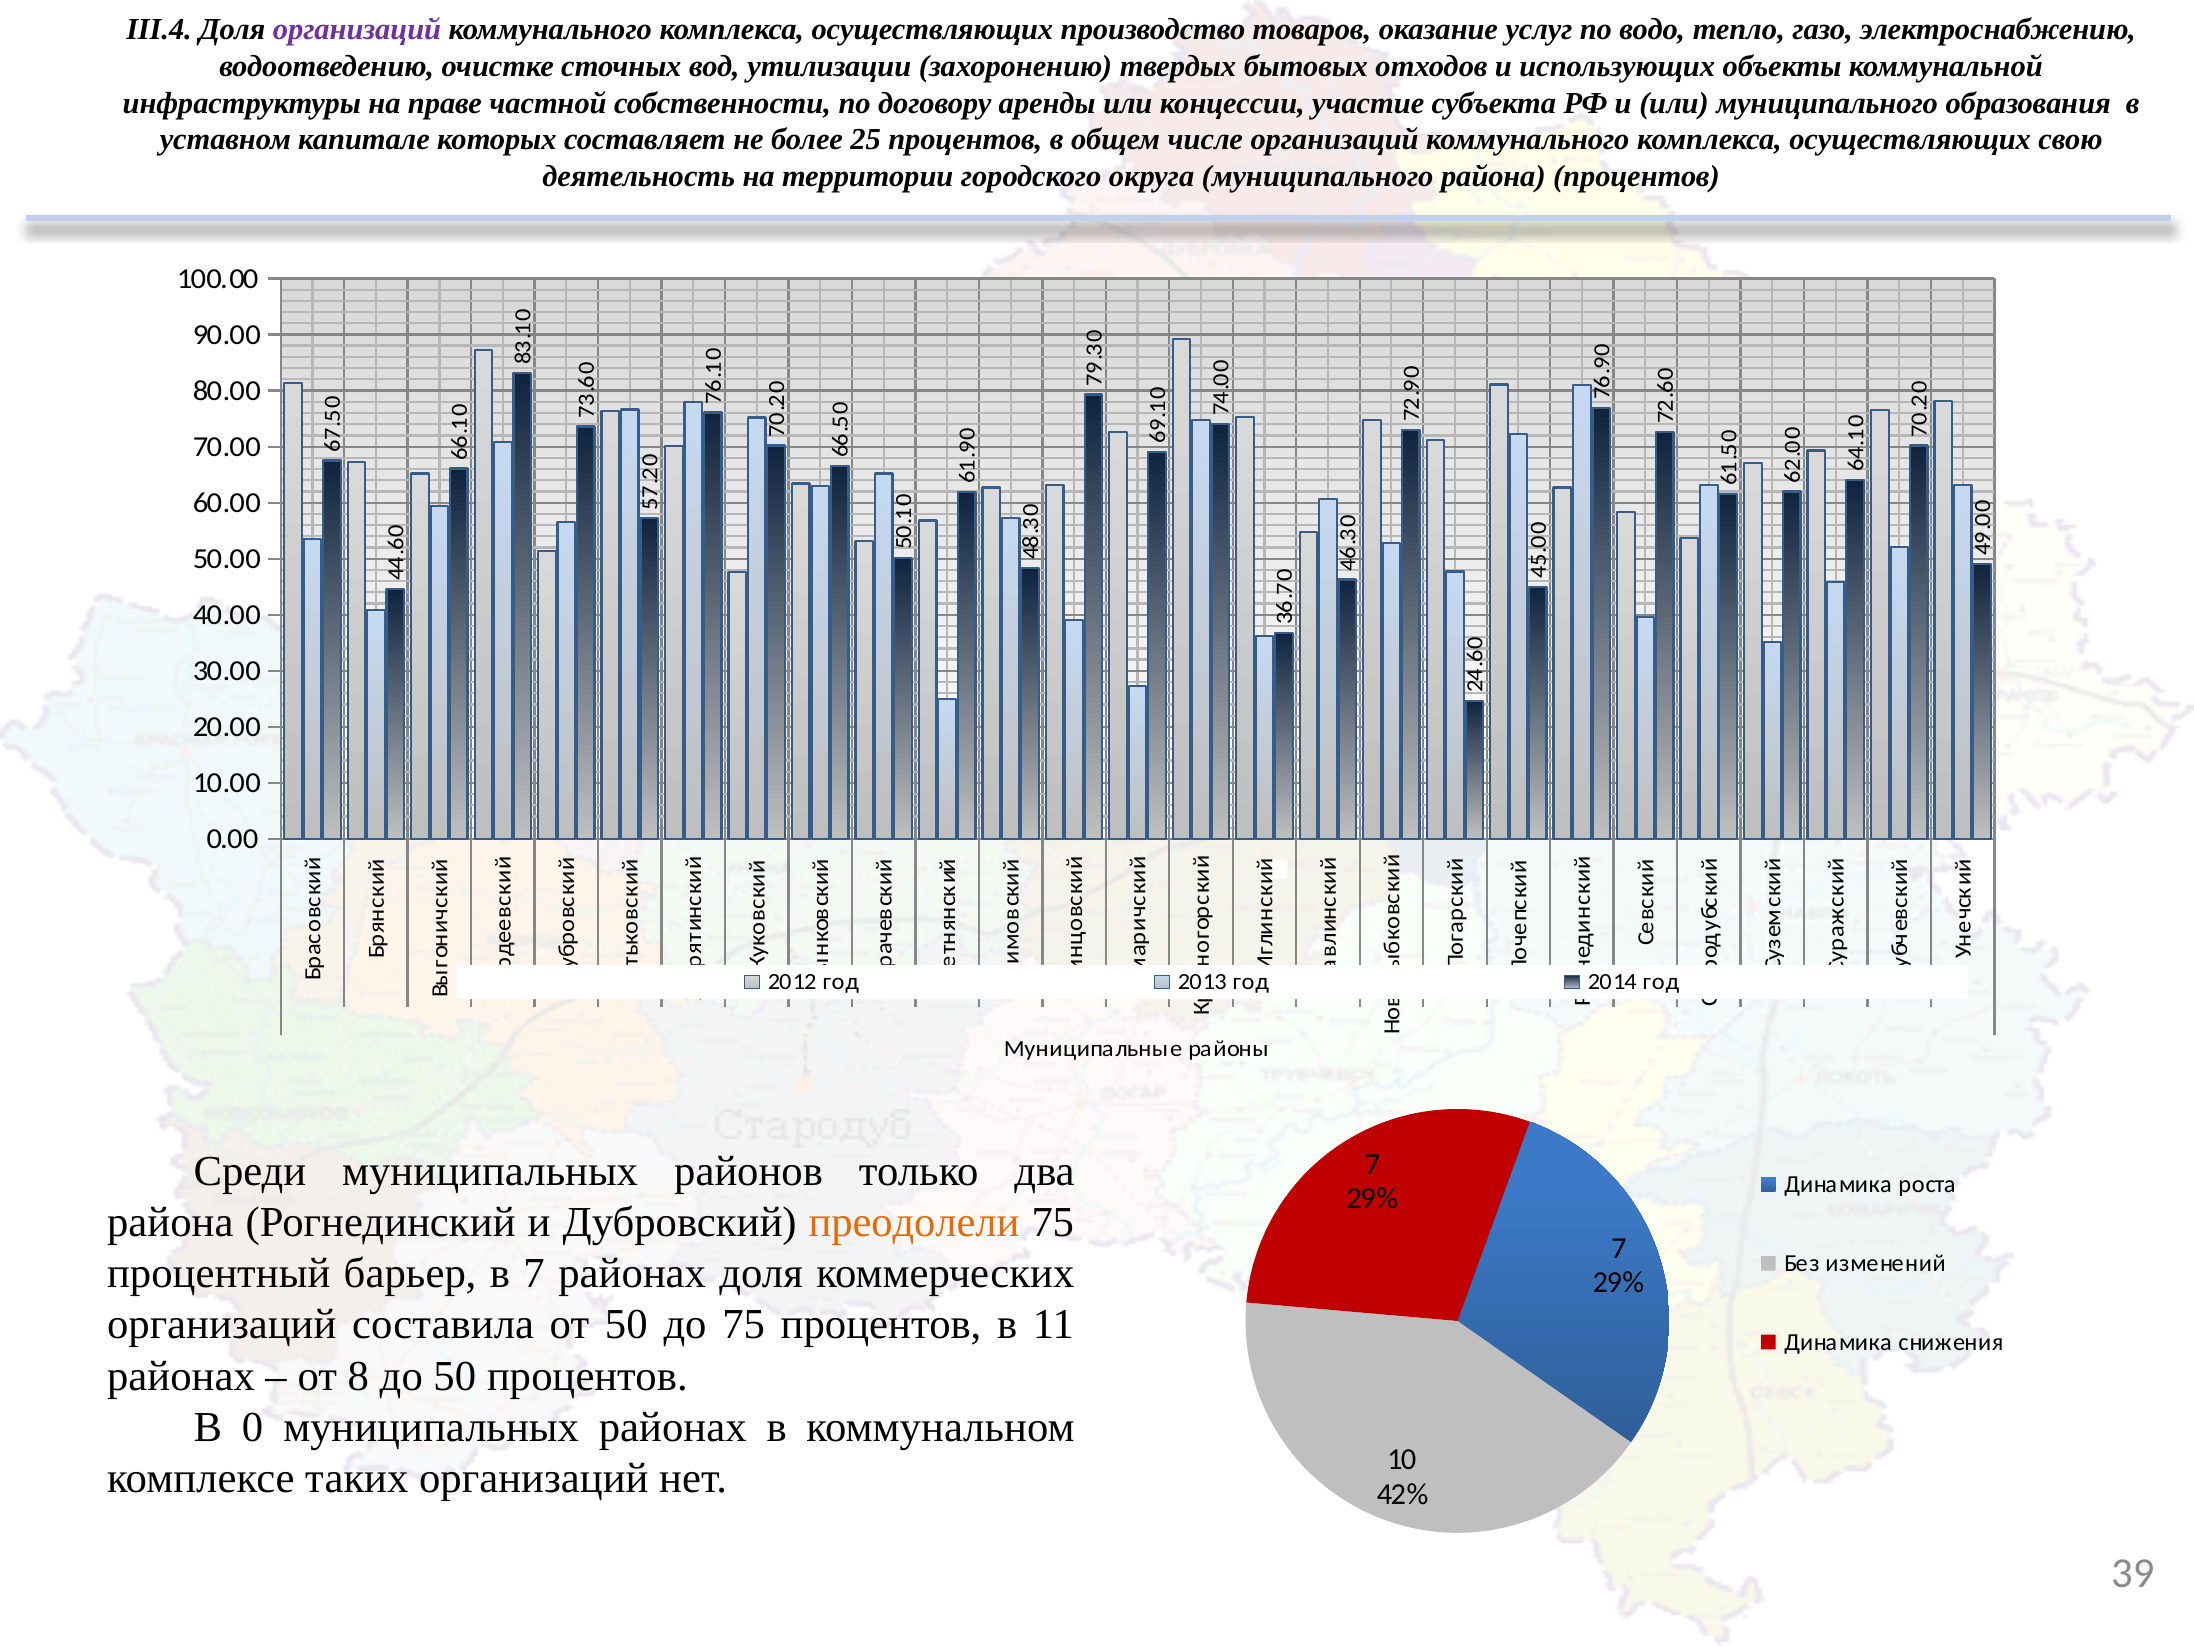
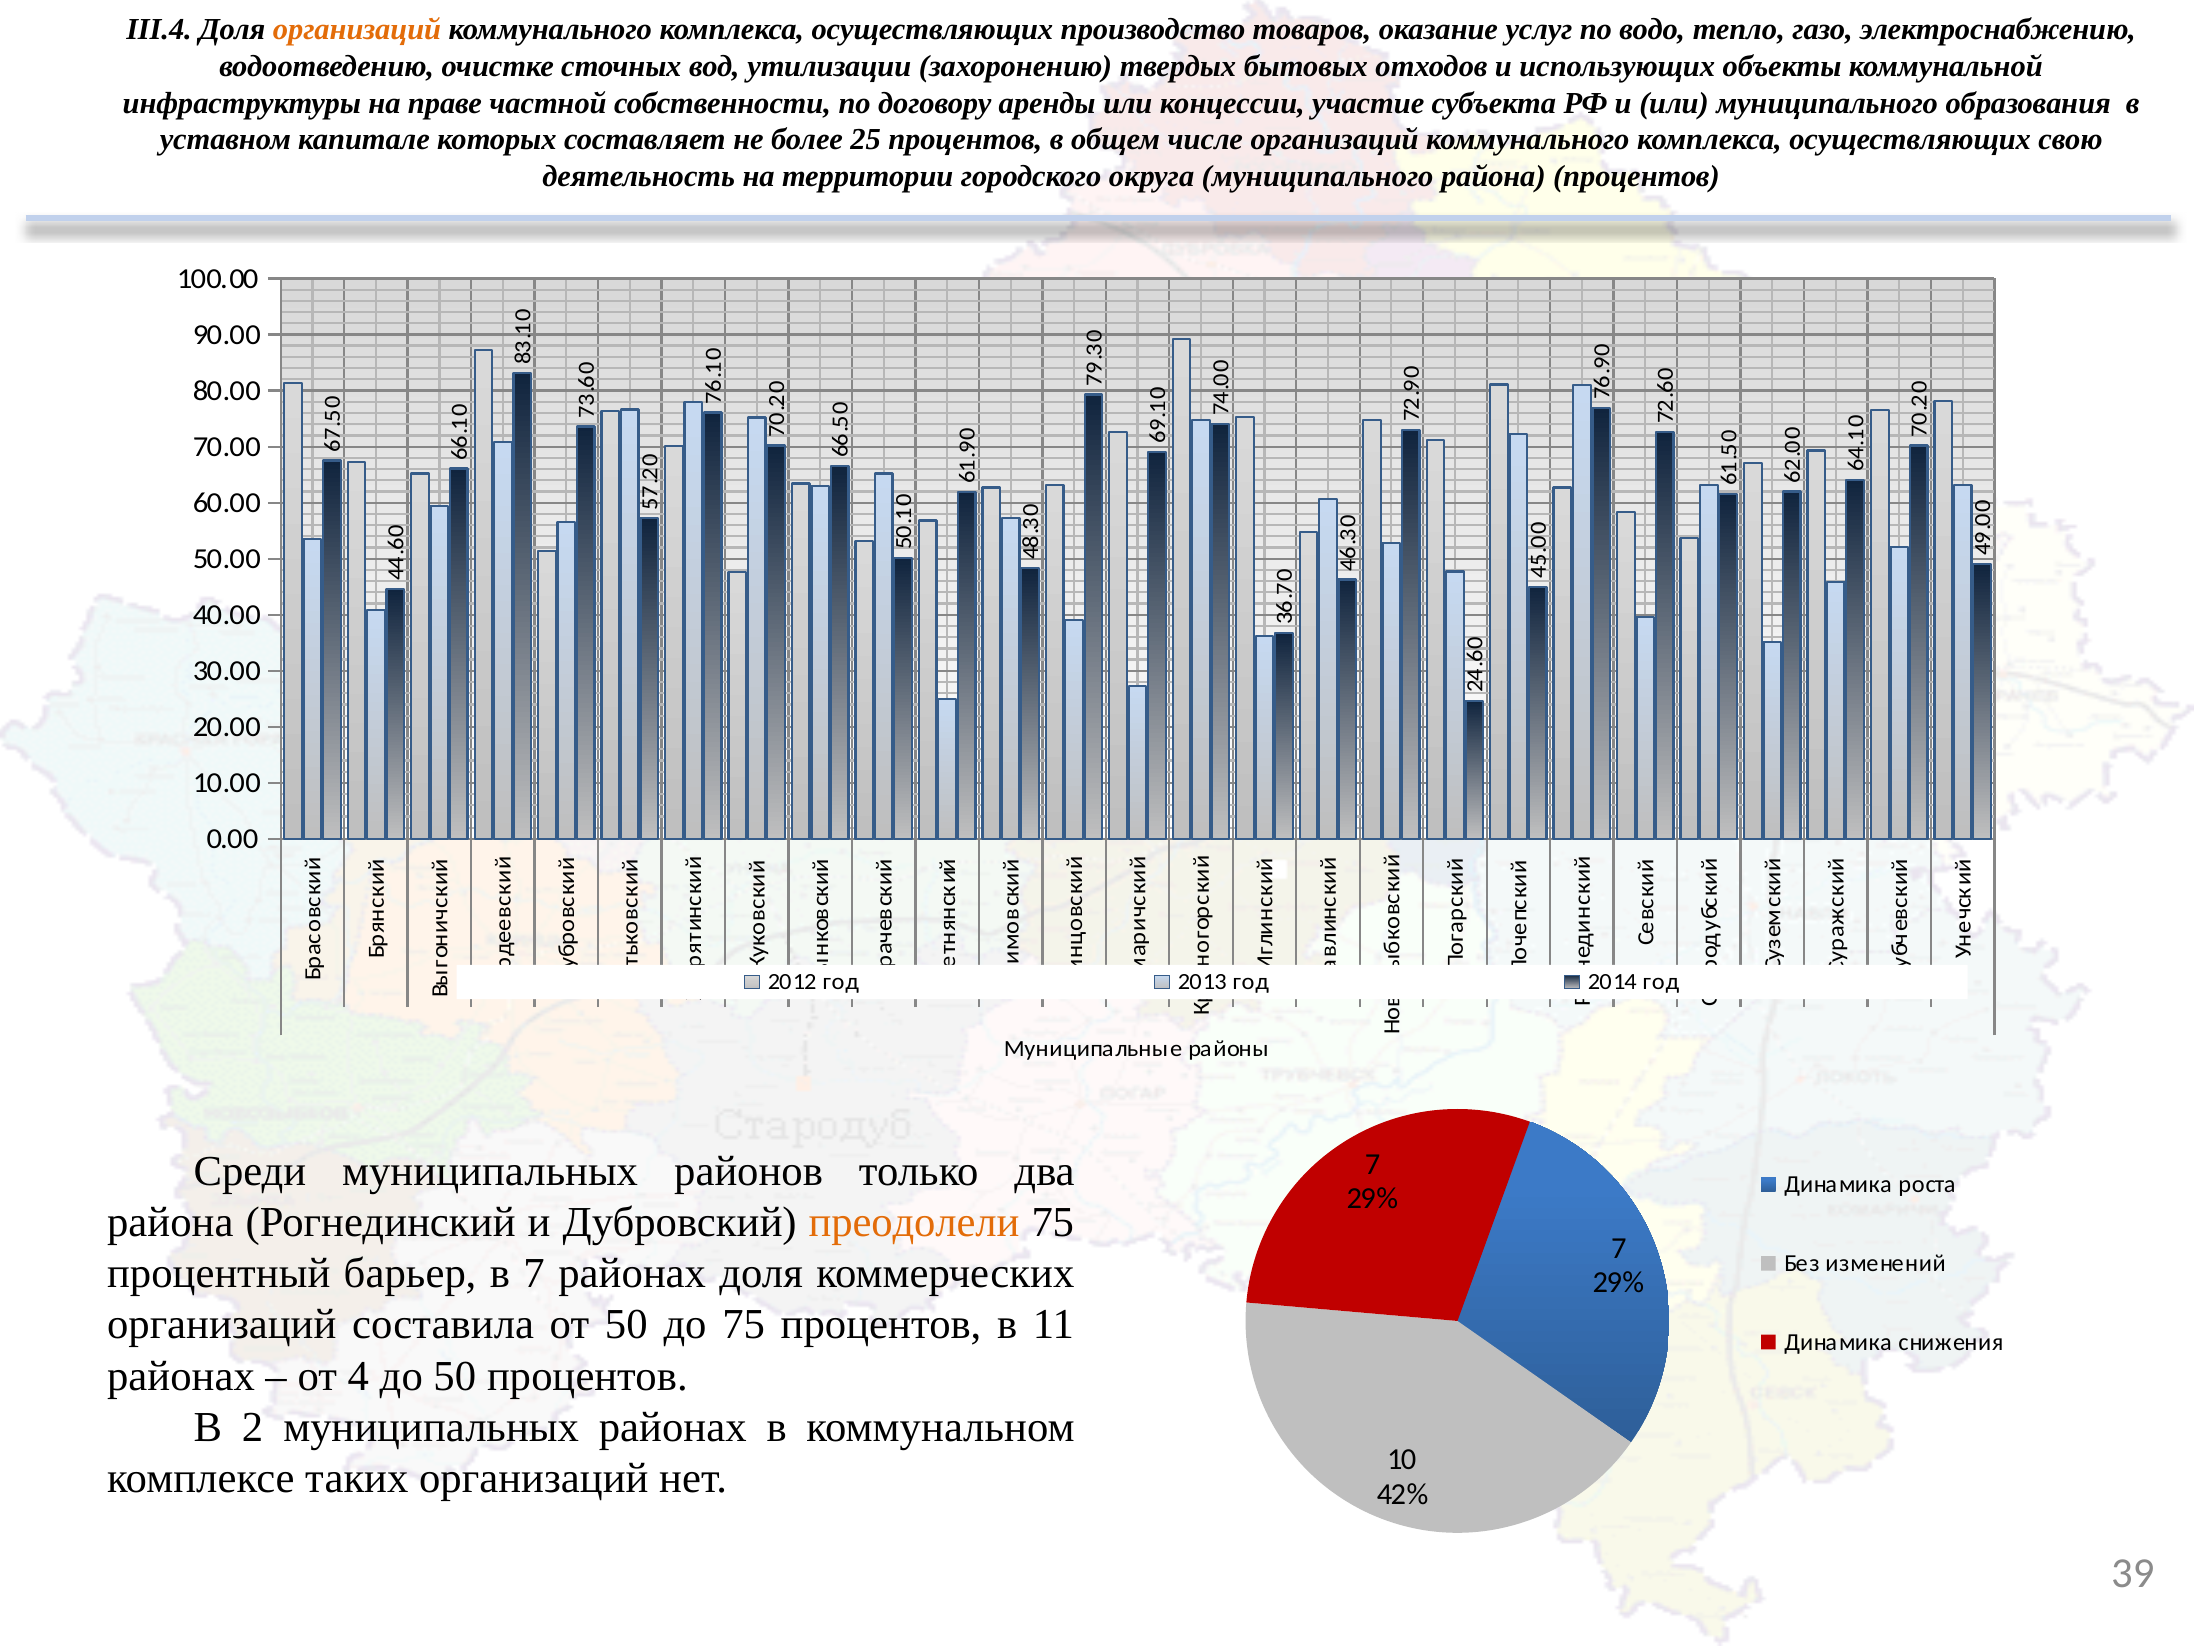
организаций colour: purple -> orange (357, 30)
от 8: 8 -> 4 (358, 1376)
В 0: 0 -> 2 (253, 1427)
